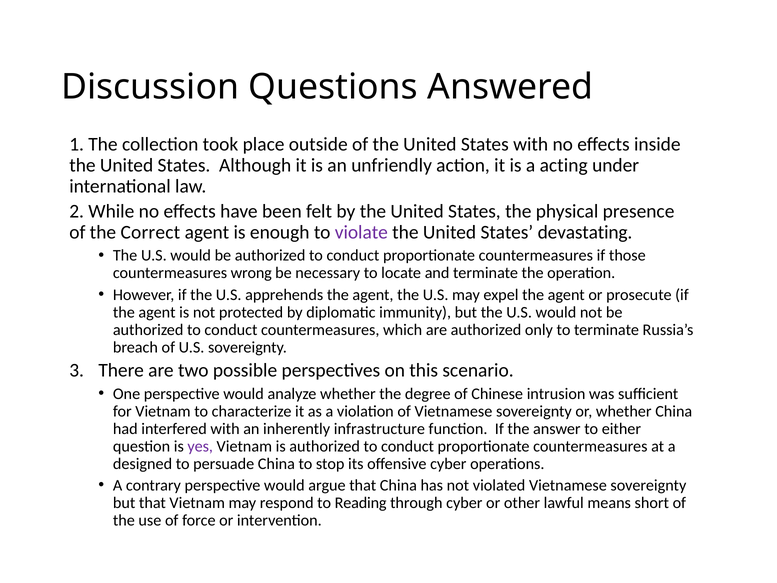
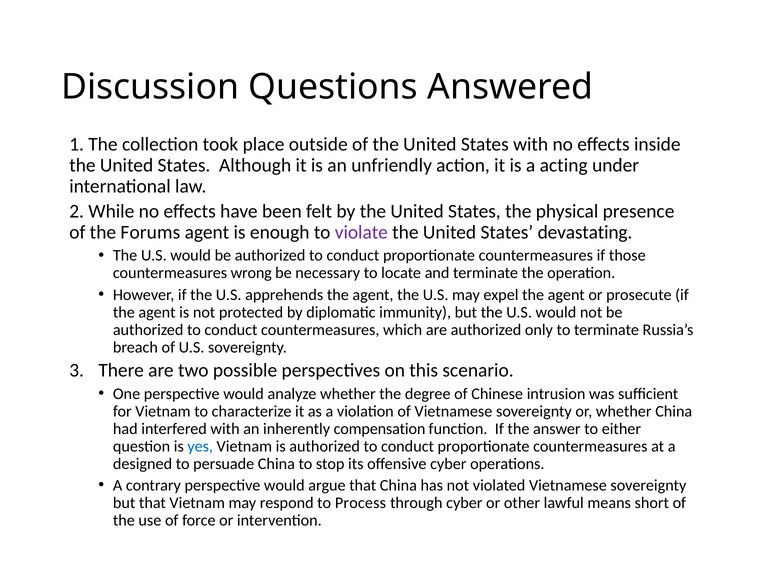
Correct: Correct -> Forums (150, 232)
infrastructure: infrastructure -> compensation (380, 429)
yes colour: purple -> blue (200, 446)
Reading: Reading -> Process (360, 503)
